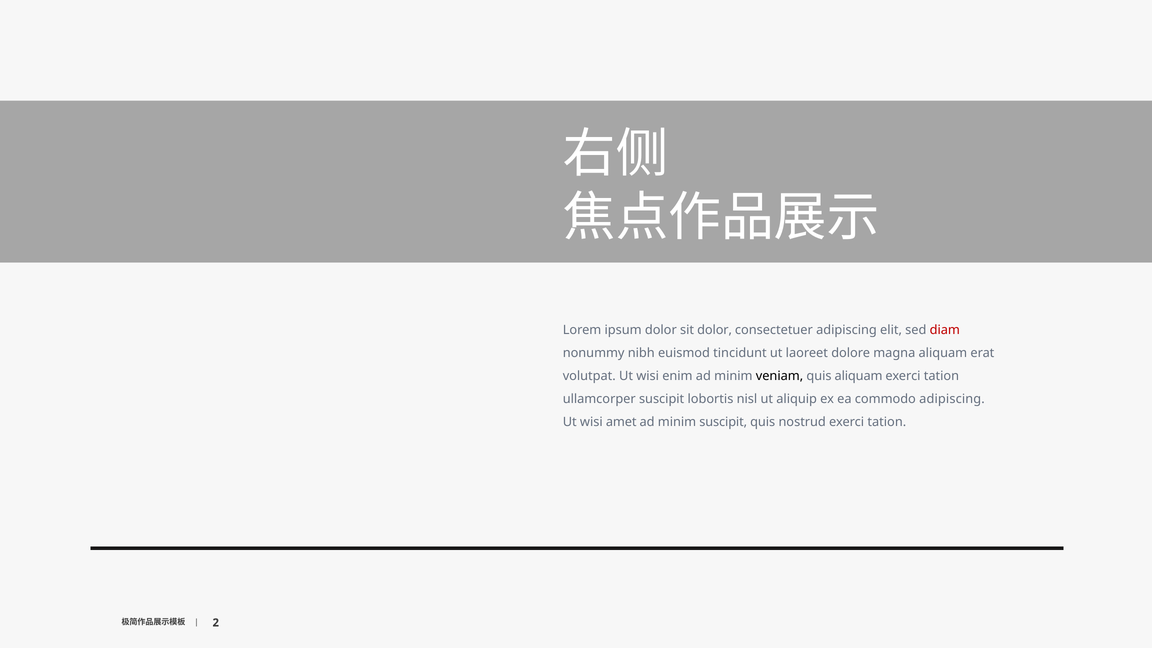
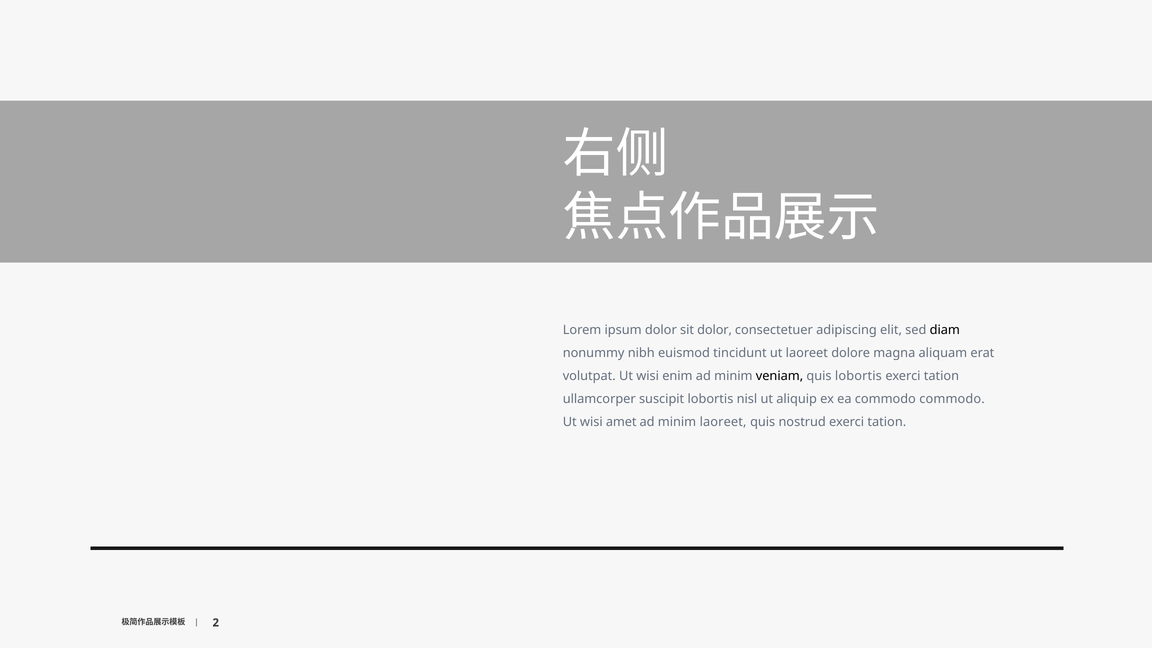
diam colour: red -> black (945, 330)
quis aliquam: aliquam -> lobortis (858, 376)
commodo adipiscing: adipiscing -> commodo (952, 399)
minim suscipit: suscipit -> laoreet (723, 422)
